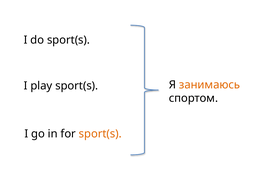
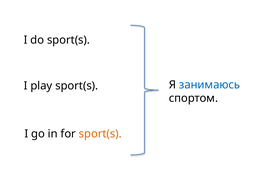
занимаюсь colour: orange -> blue (210, 85)
